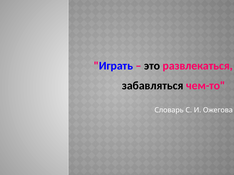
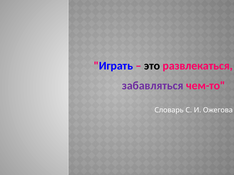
забавляться colour: black -> purple (153, 86)
